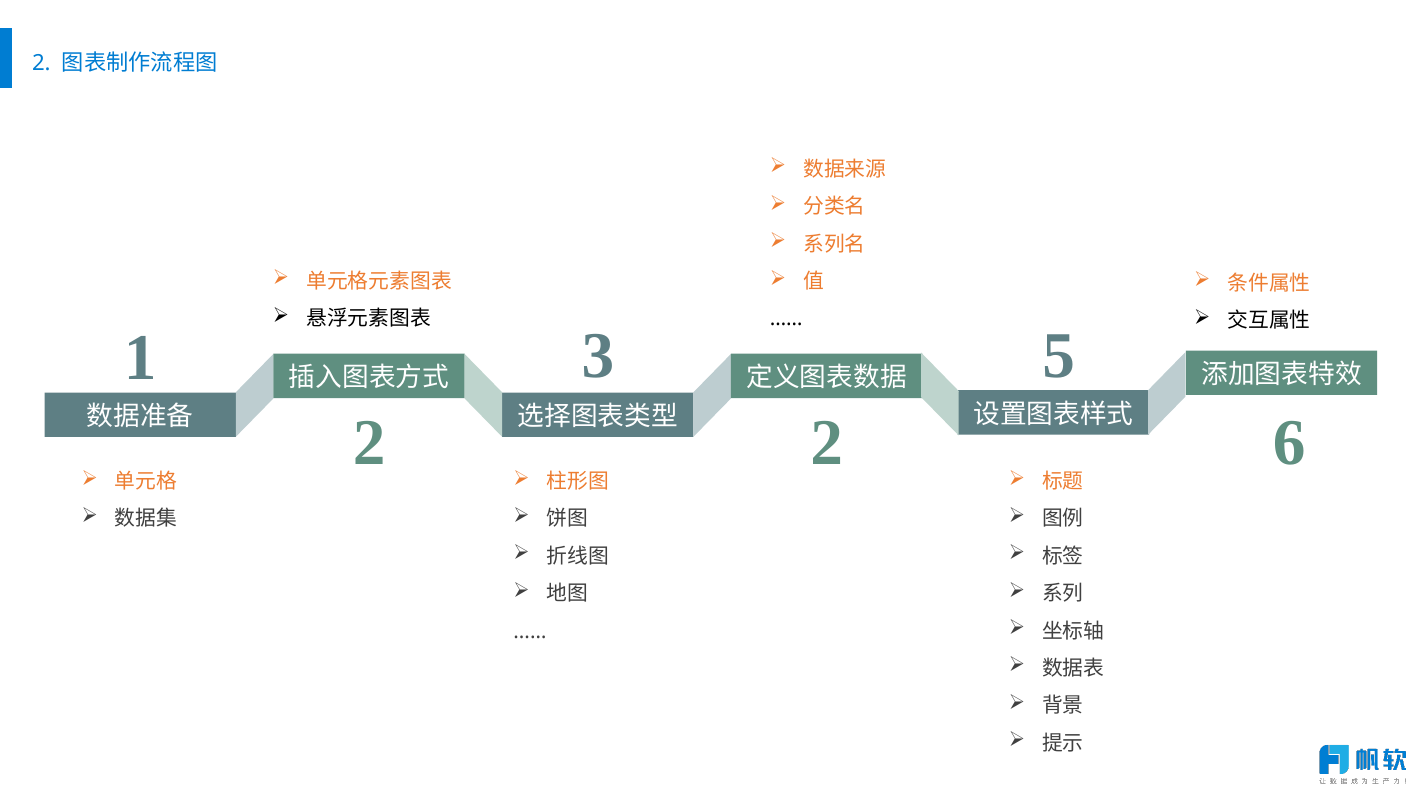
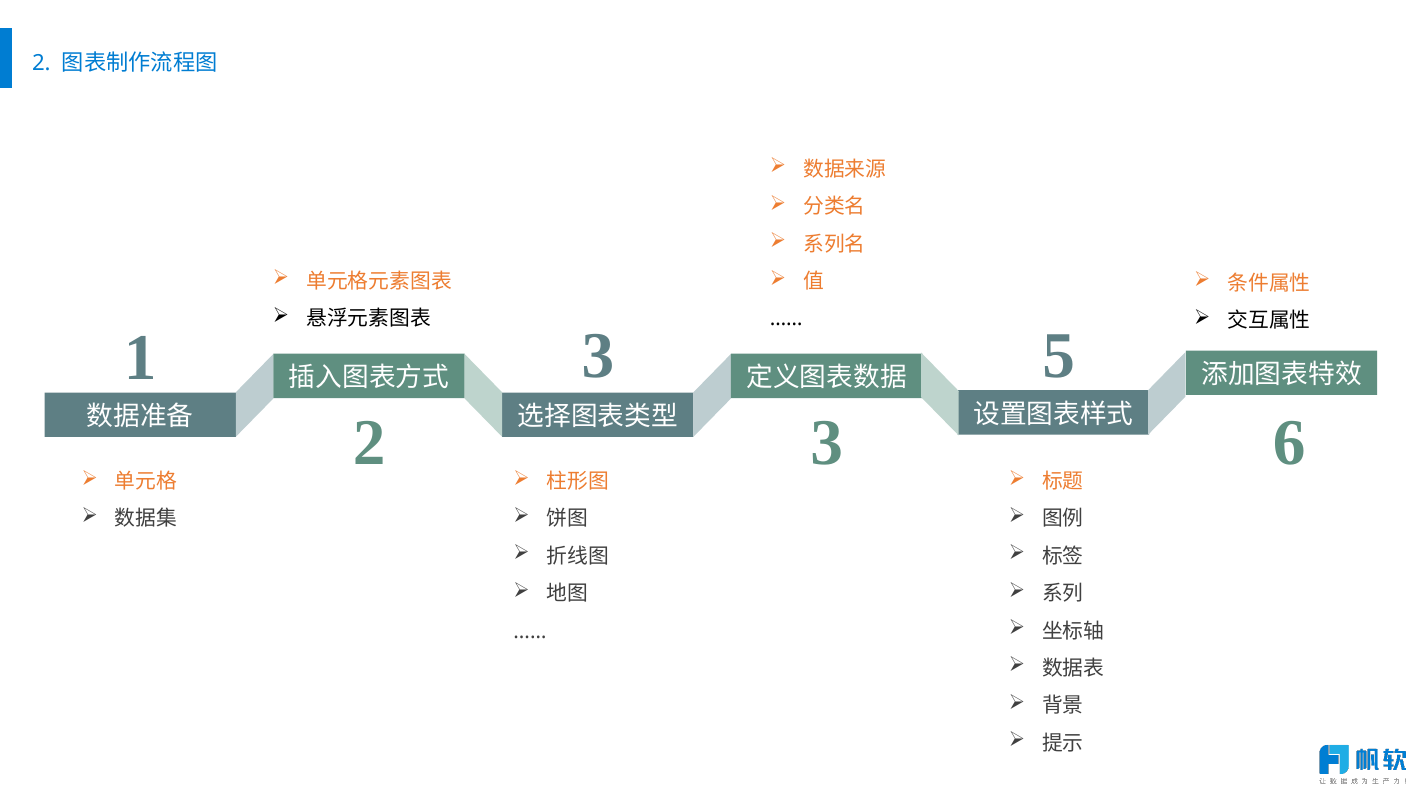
2 2: 2 -> 3 (827, 443)
